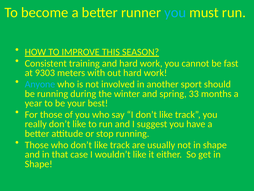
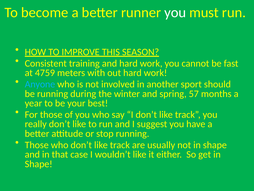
you colour: light blue -> white (175, 12)
9303: 9303 -> 4759 (45, 73)
33: 33 -> 57 (194, 94)
